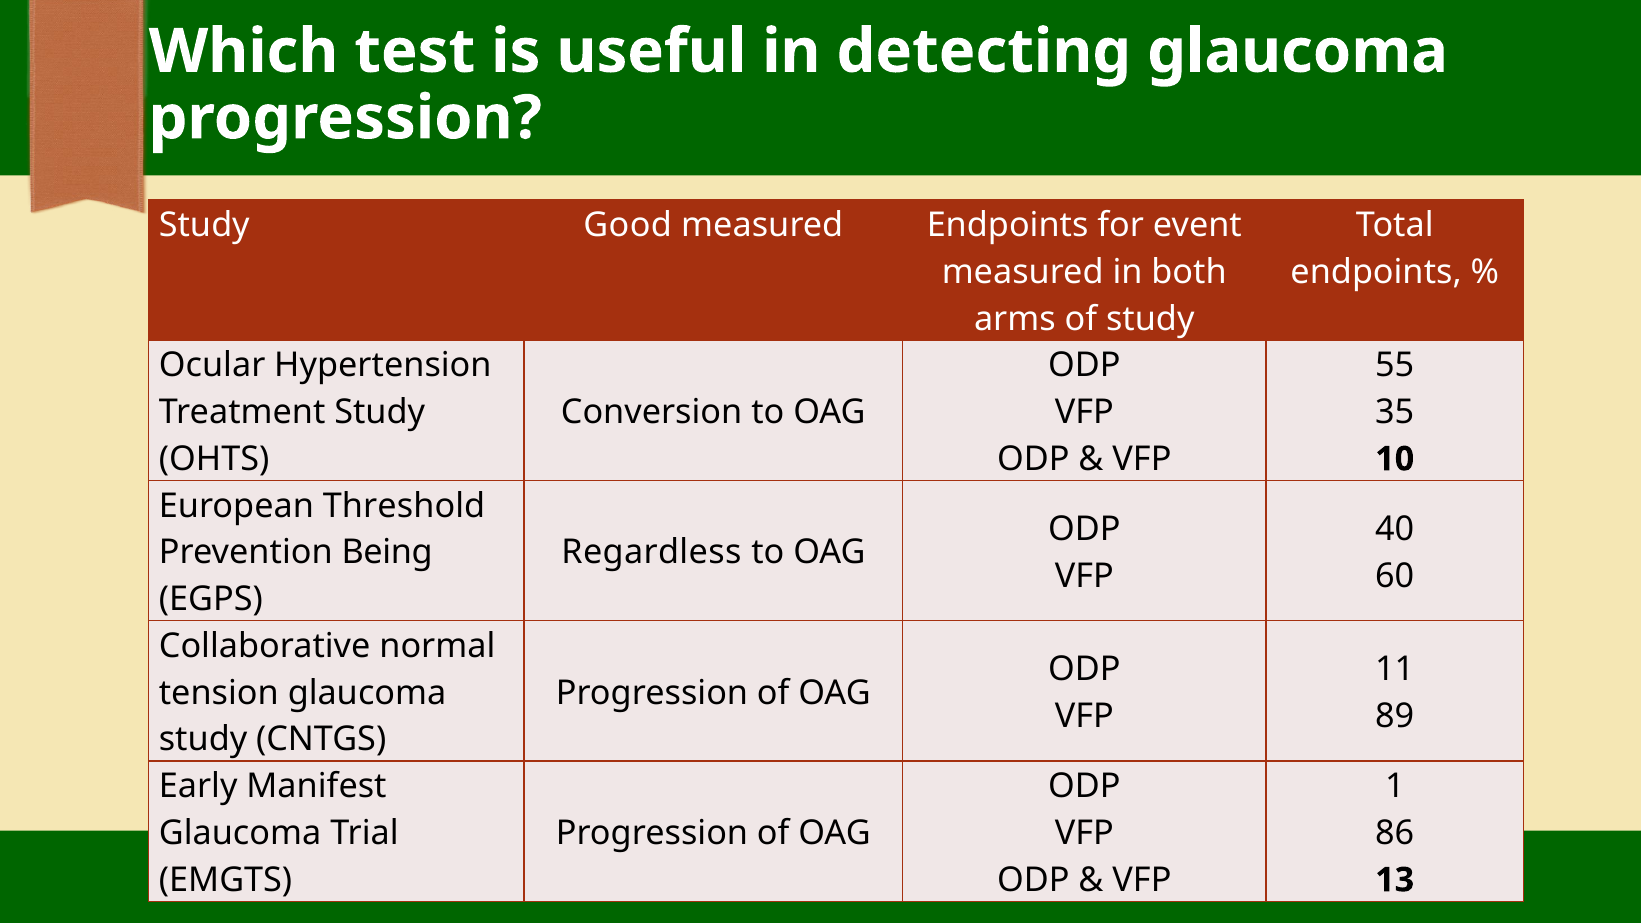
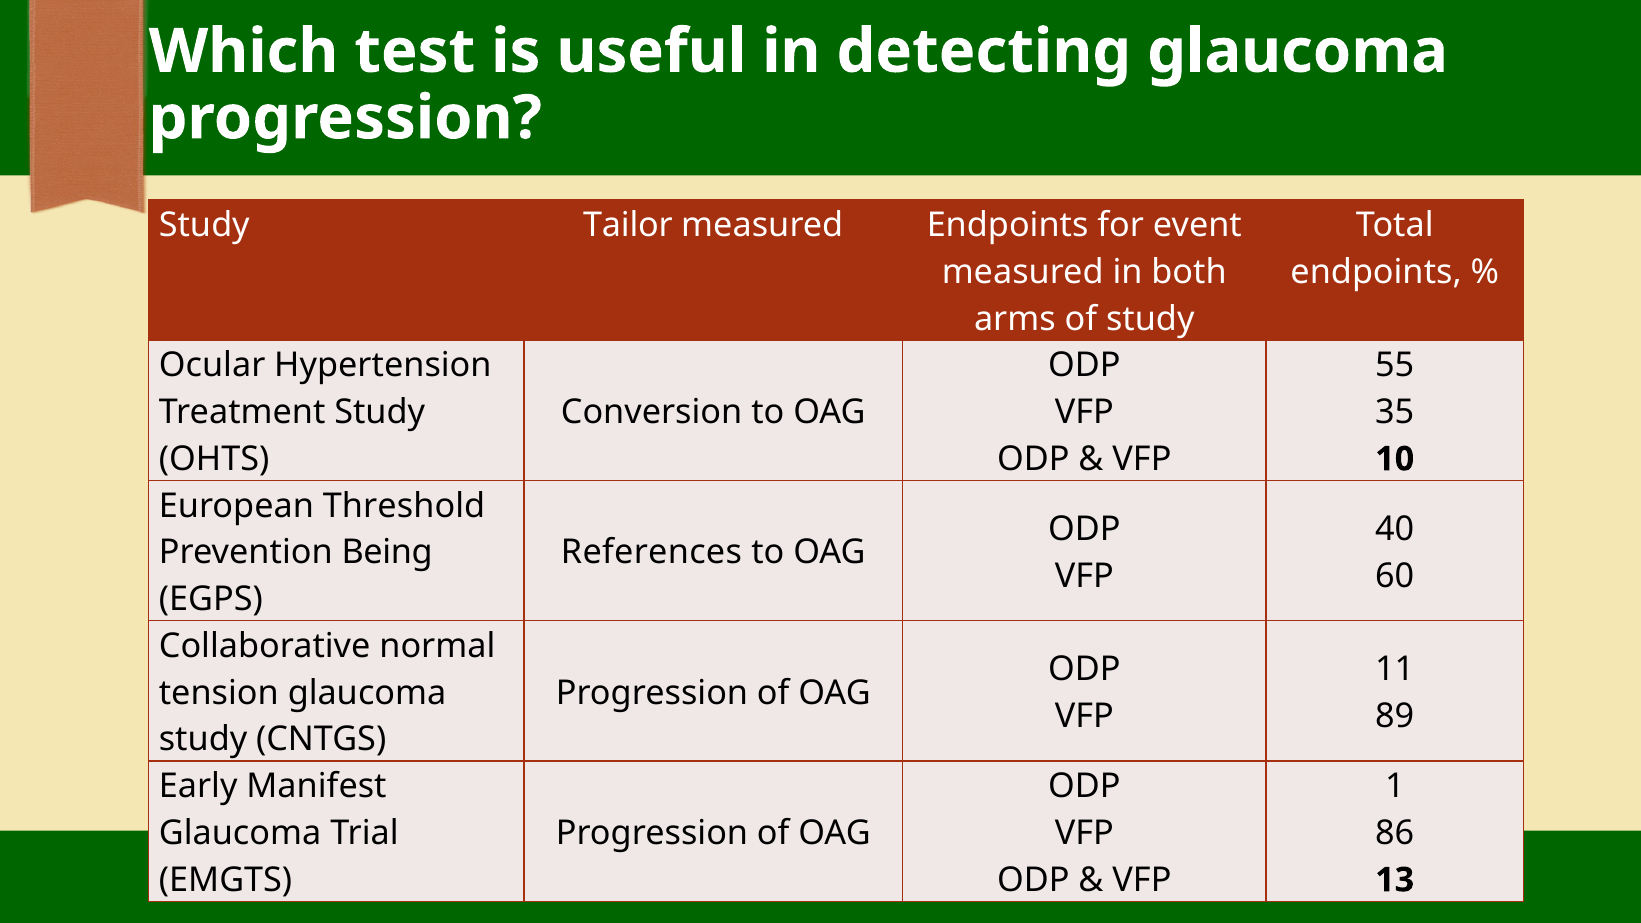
Good: Good -> Tailor (628, 225)
Regardless: Regardless -> References (651, 553)
